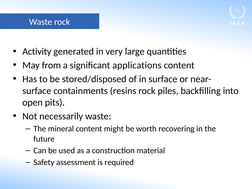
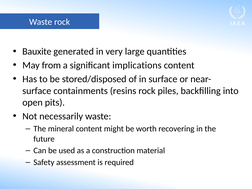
Activity: Activity -> Bauxite (37, 52)
applications: applications -> implications (137, 65)
